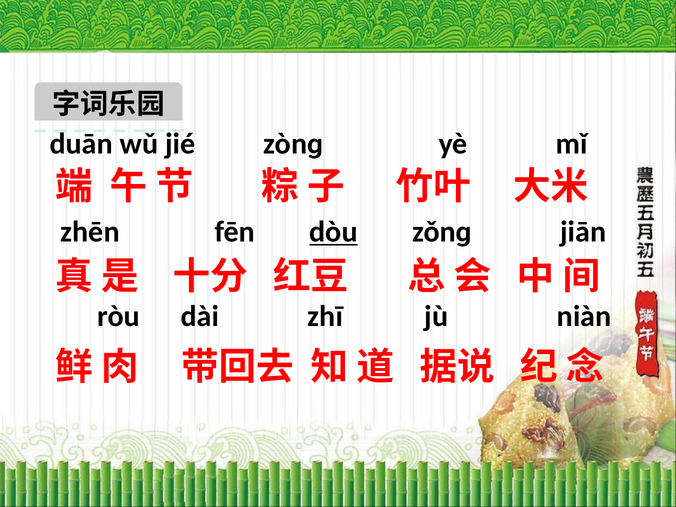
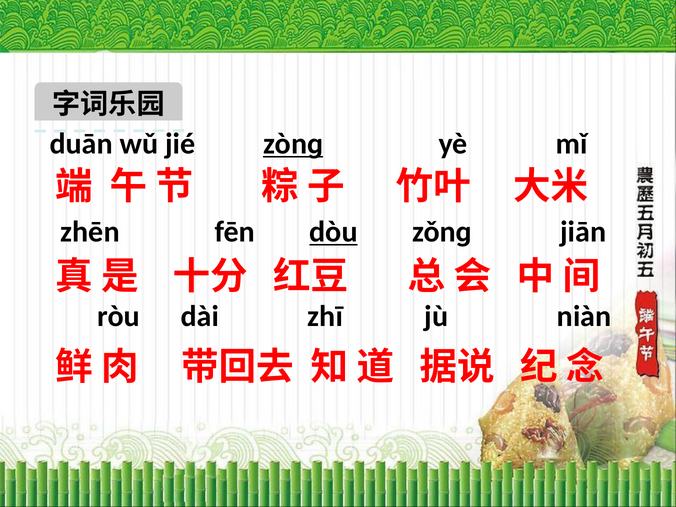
zònɡ underline: none -> present (293, 144)
